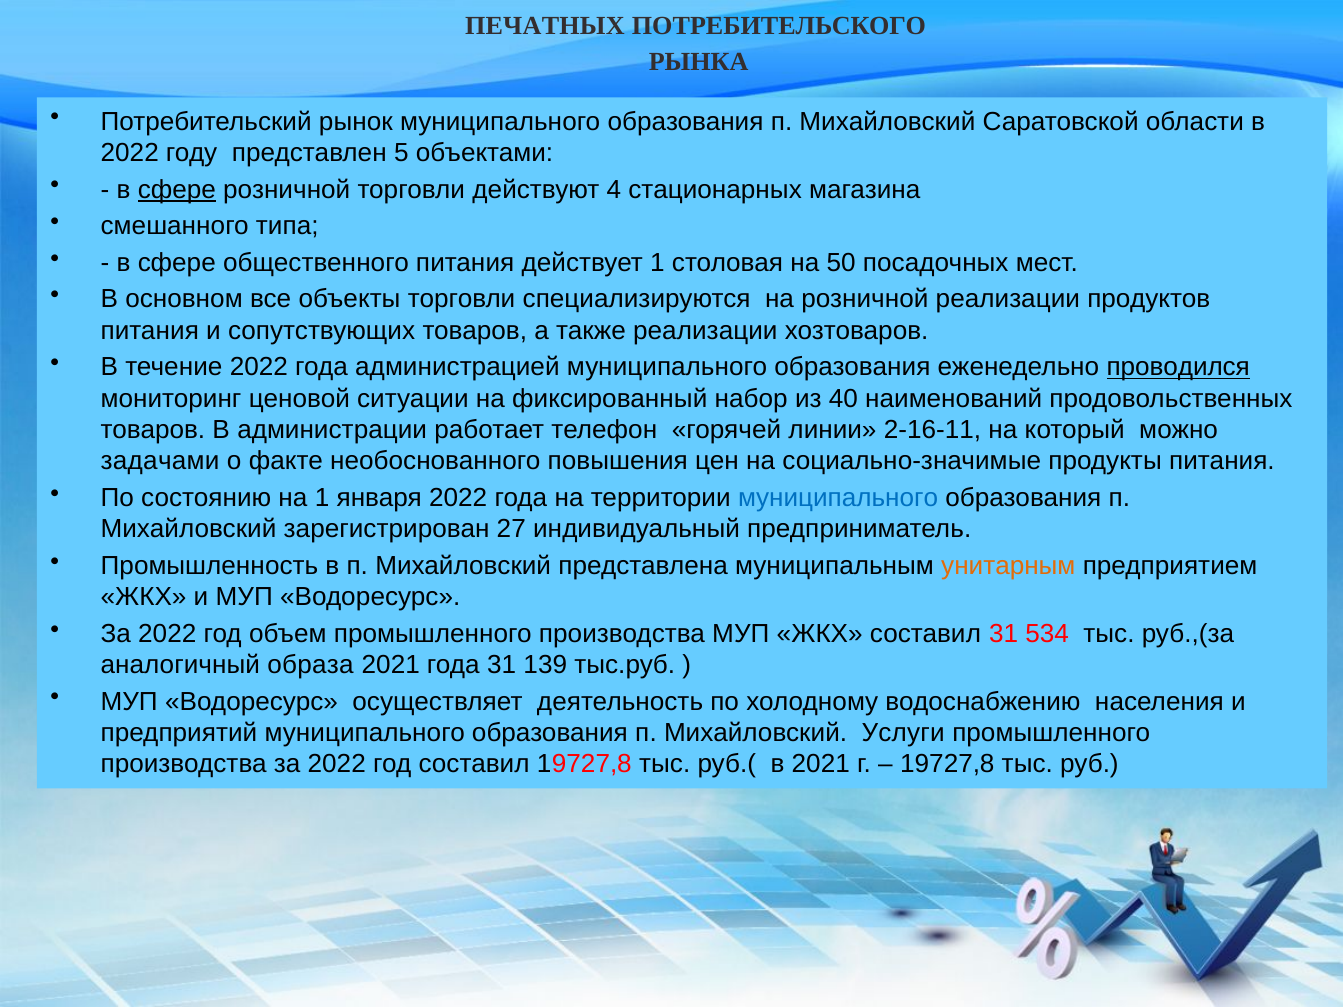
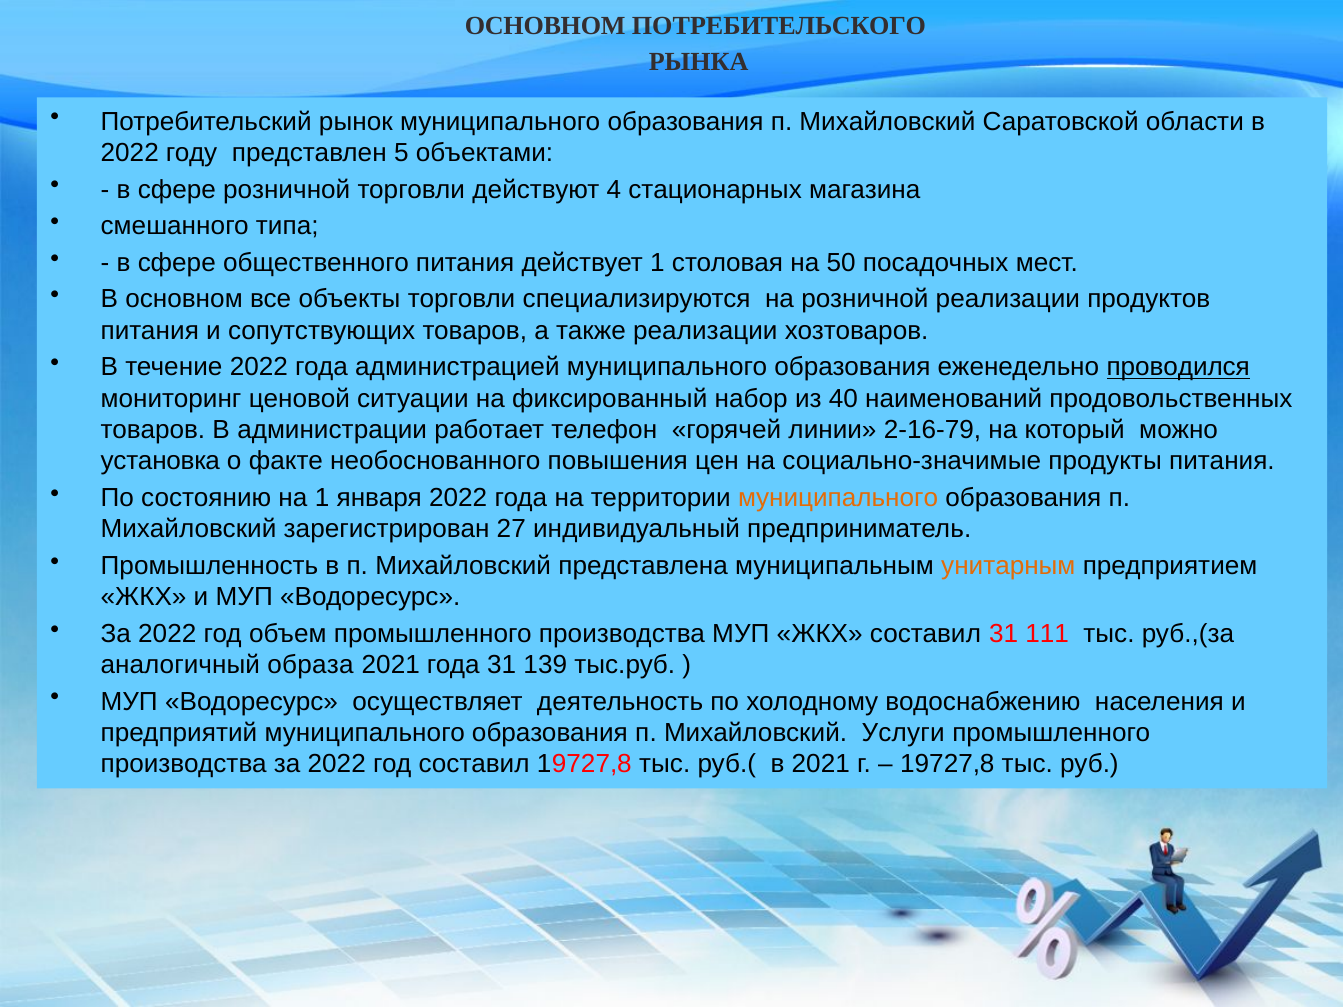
ПЕЧАТНЫХ: ПЕЧАТНЫХ -> ОСНОВНОМ (545, 26)
сфере underline: present -> none (177, 190)
2-16-11: 2-16-11 -> 2-16-79 (932, 430)
задачами: задачами -> установка (160, 461)
муниципального colour: blue -> orange (838, 498)
534: 534 -> 111 (1047, 634)
